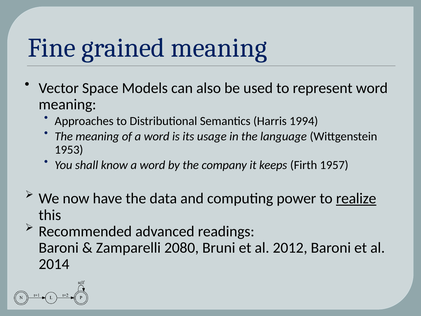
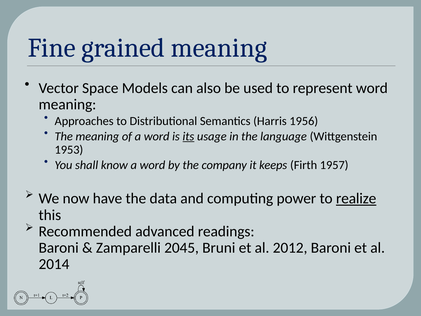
1994: 1994 -> 1956 (304, 121)
its underline: none -> present (188, 136)
2080: 2080 -> 2045 (182, 248)
